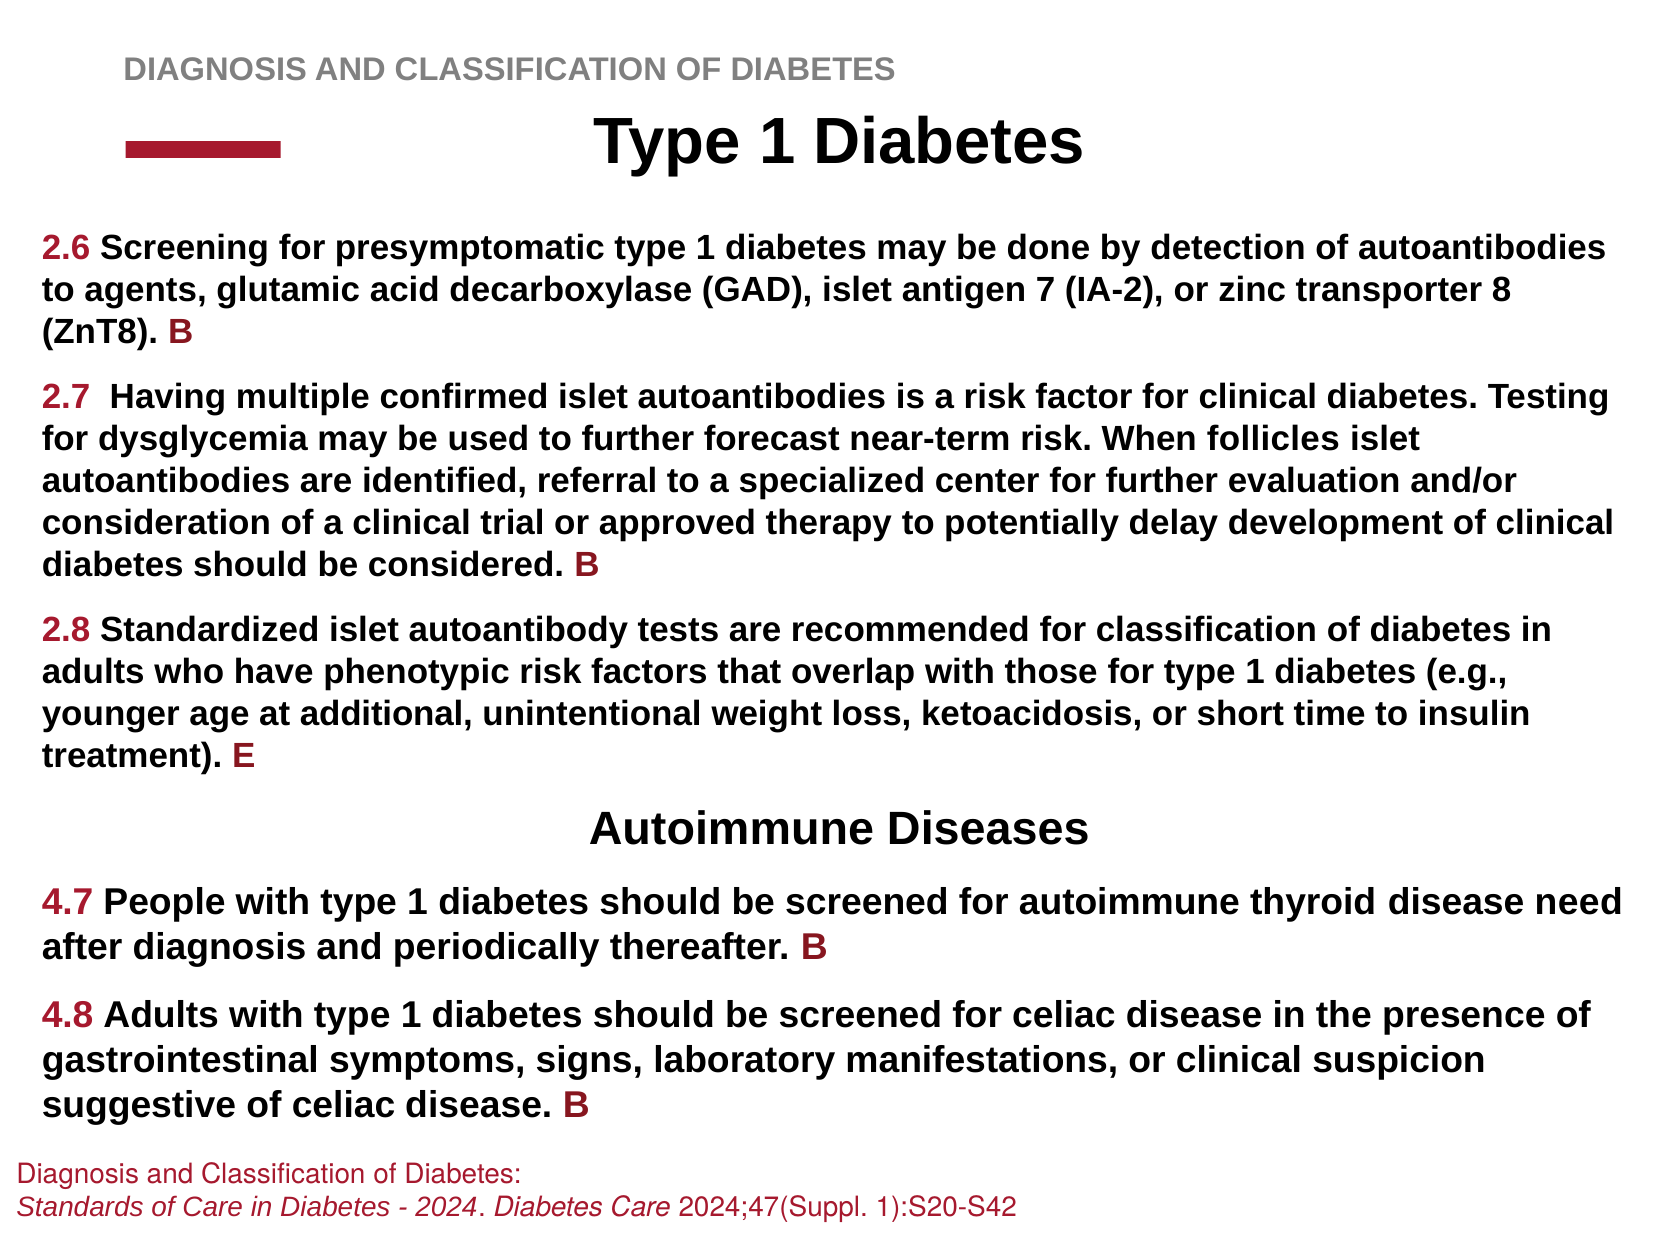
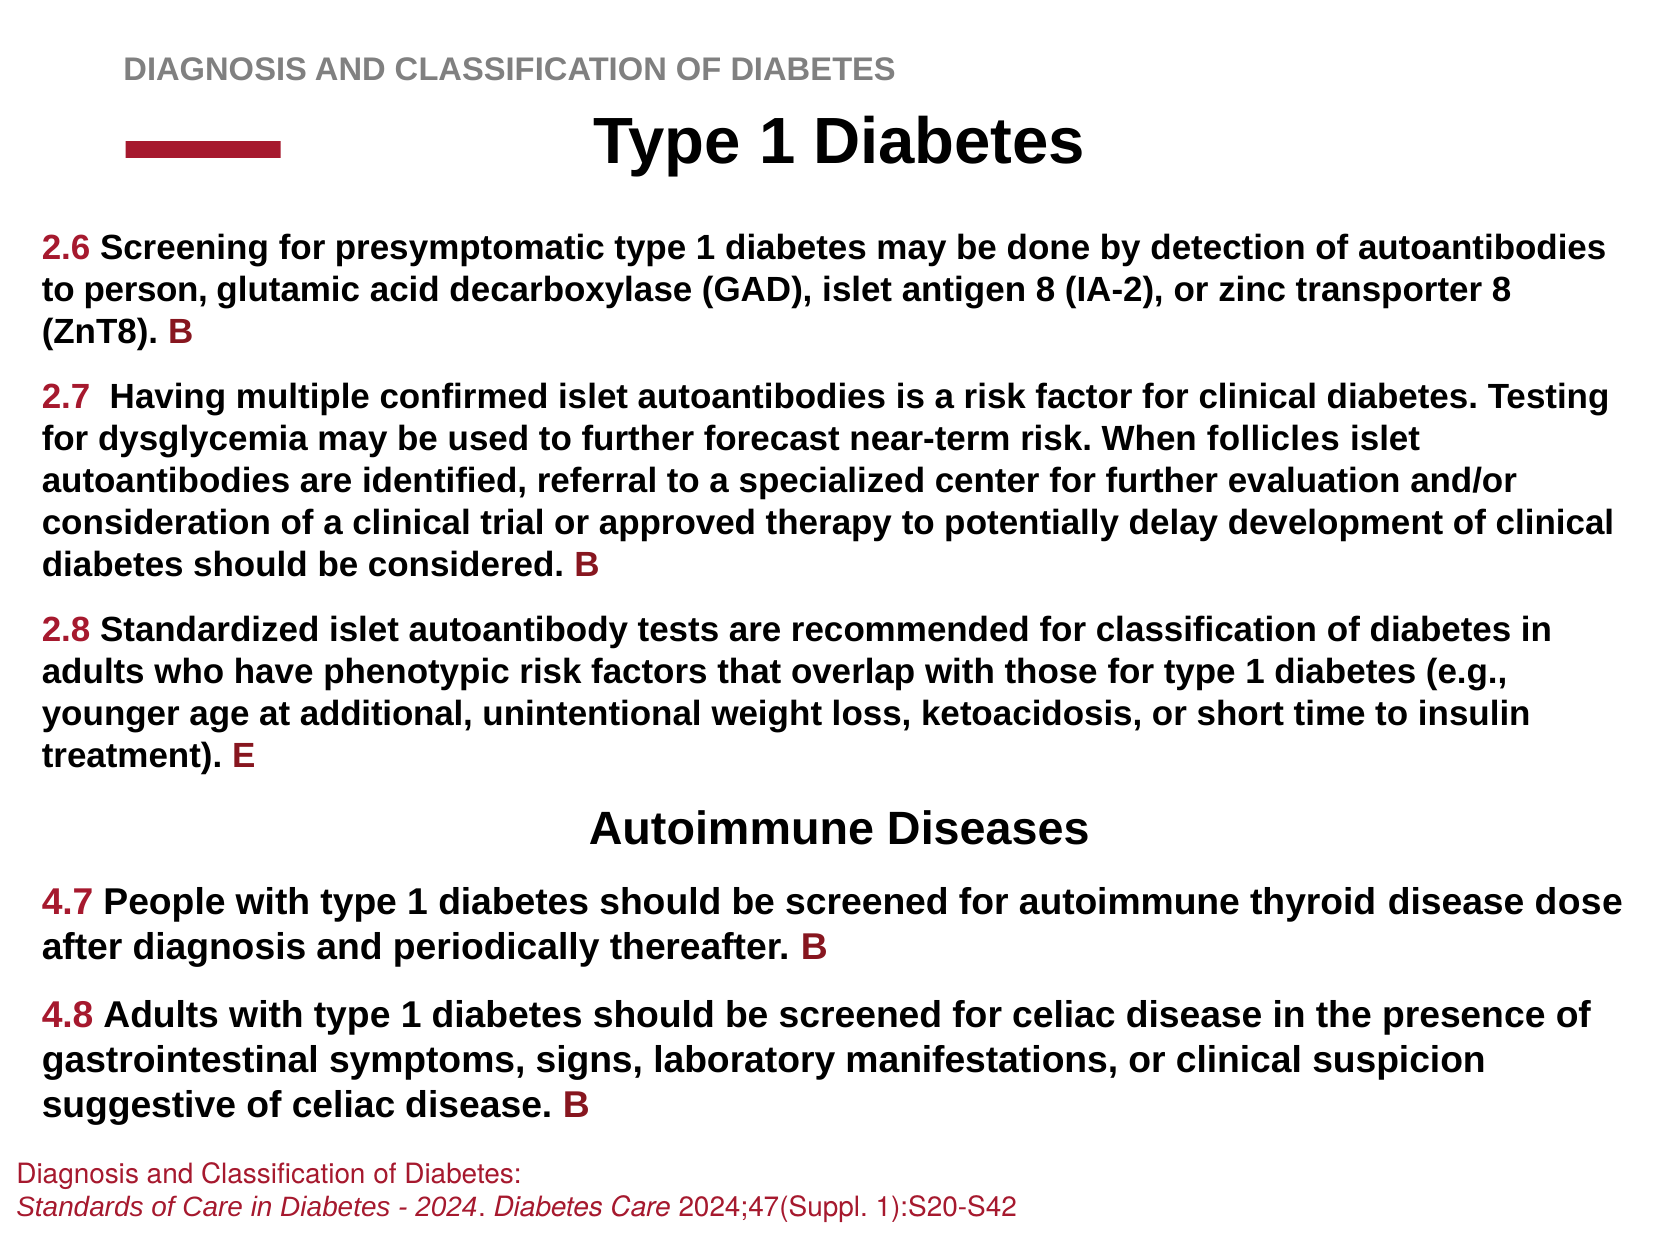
agents: agents -> person (146, 289)
antigen 7: 7 -> 8 (1046, 289)
need: need -> dose (1579, 902)
